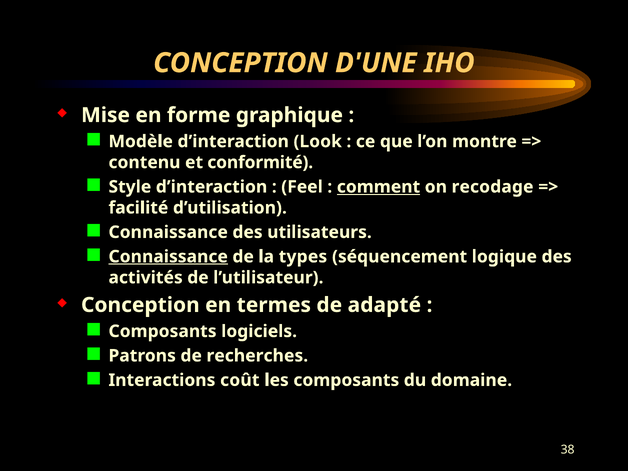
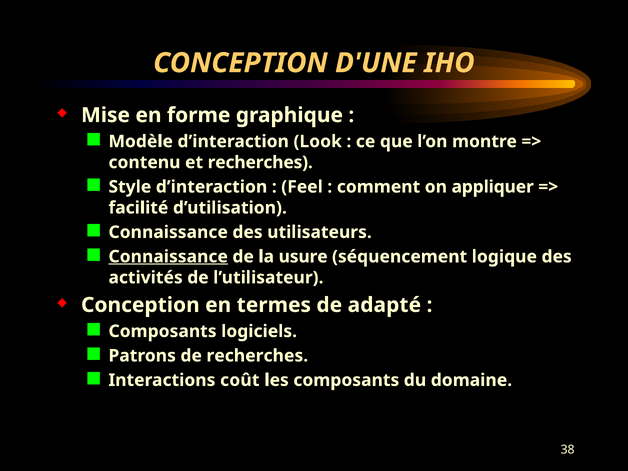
et conformité: conformité -> recherches (260, 162)
comment underline: present -> none (379, 187)
recodage: recodage -> appliquer (493, 187)
types: types -> usure (303, 257)
